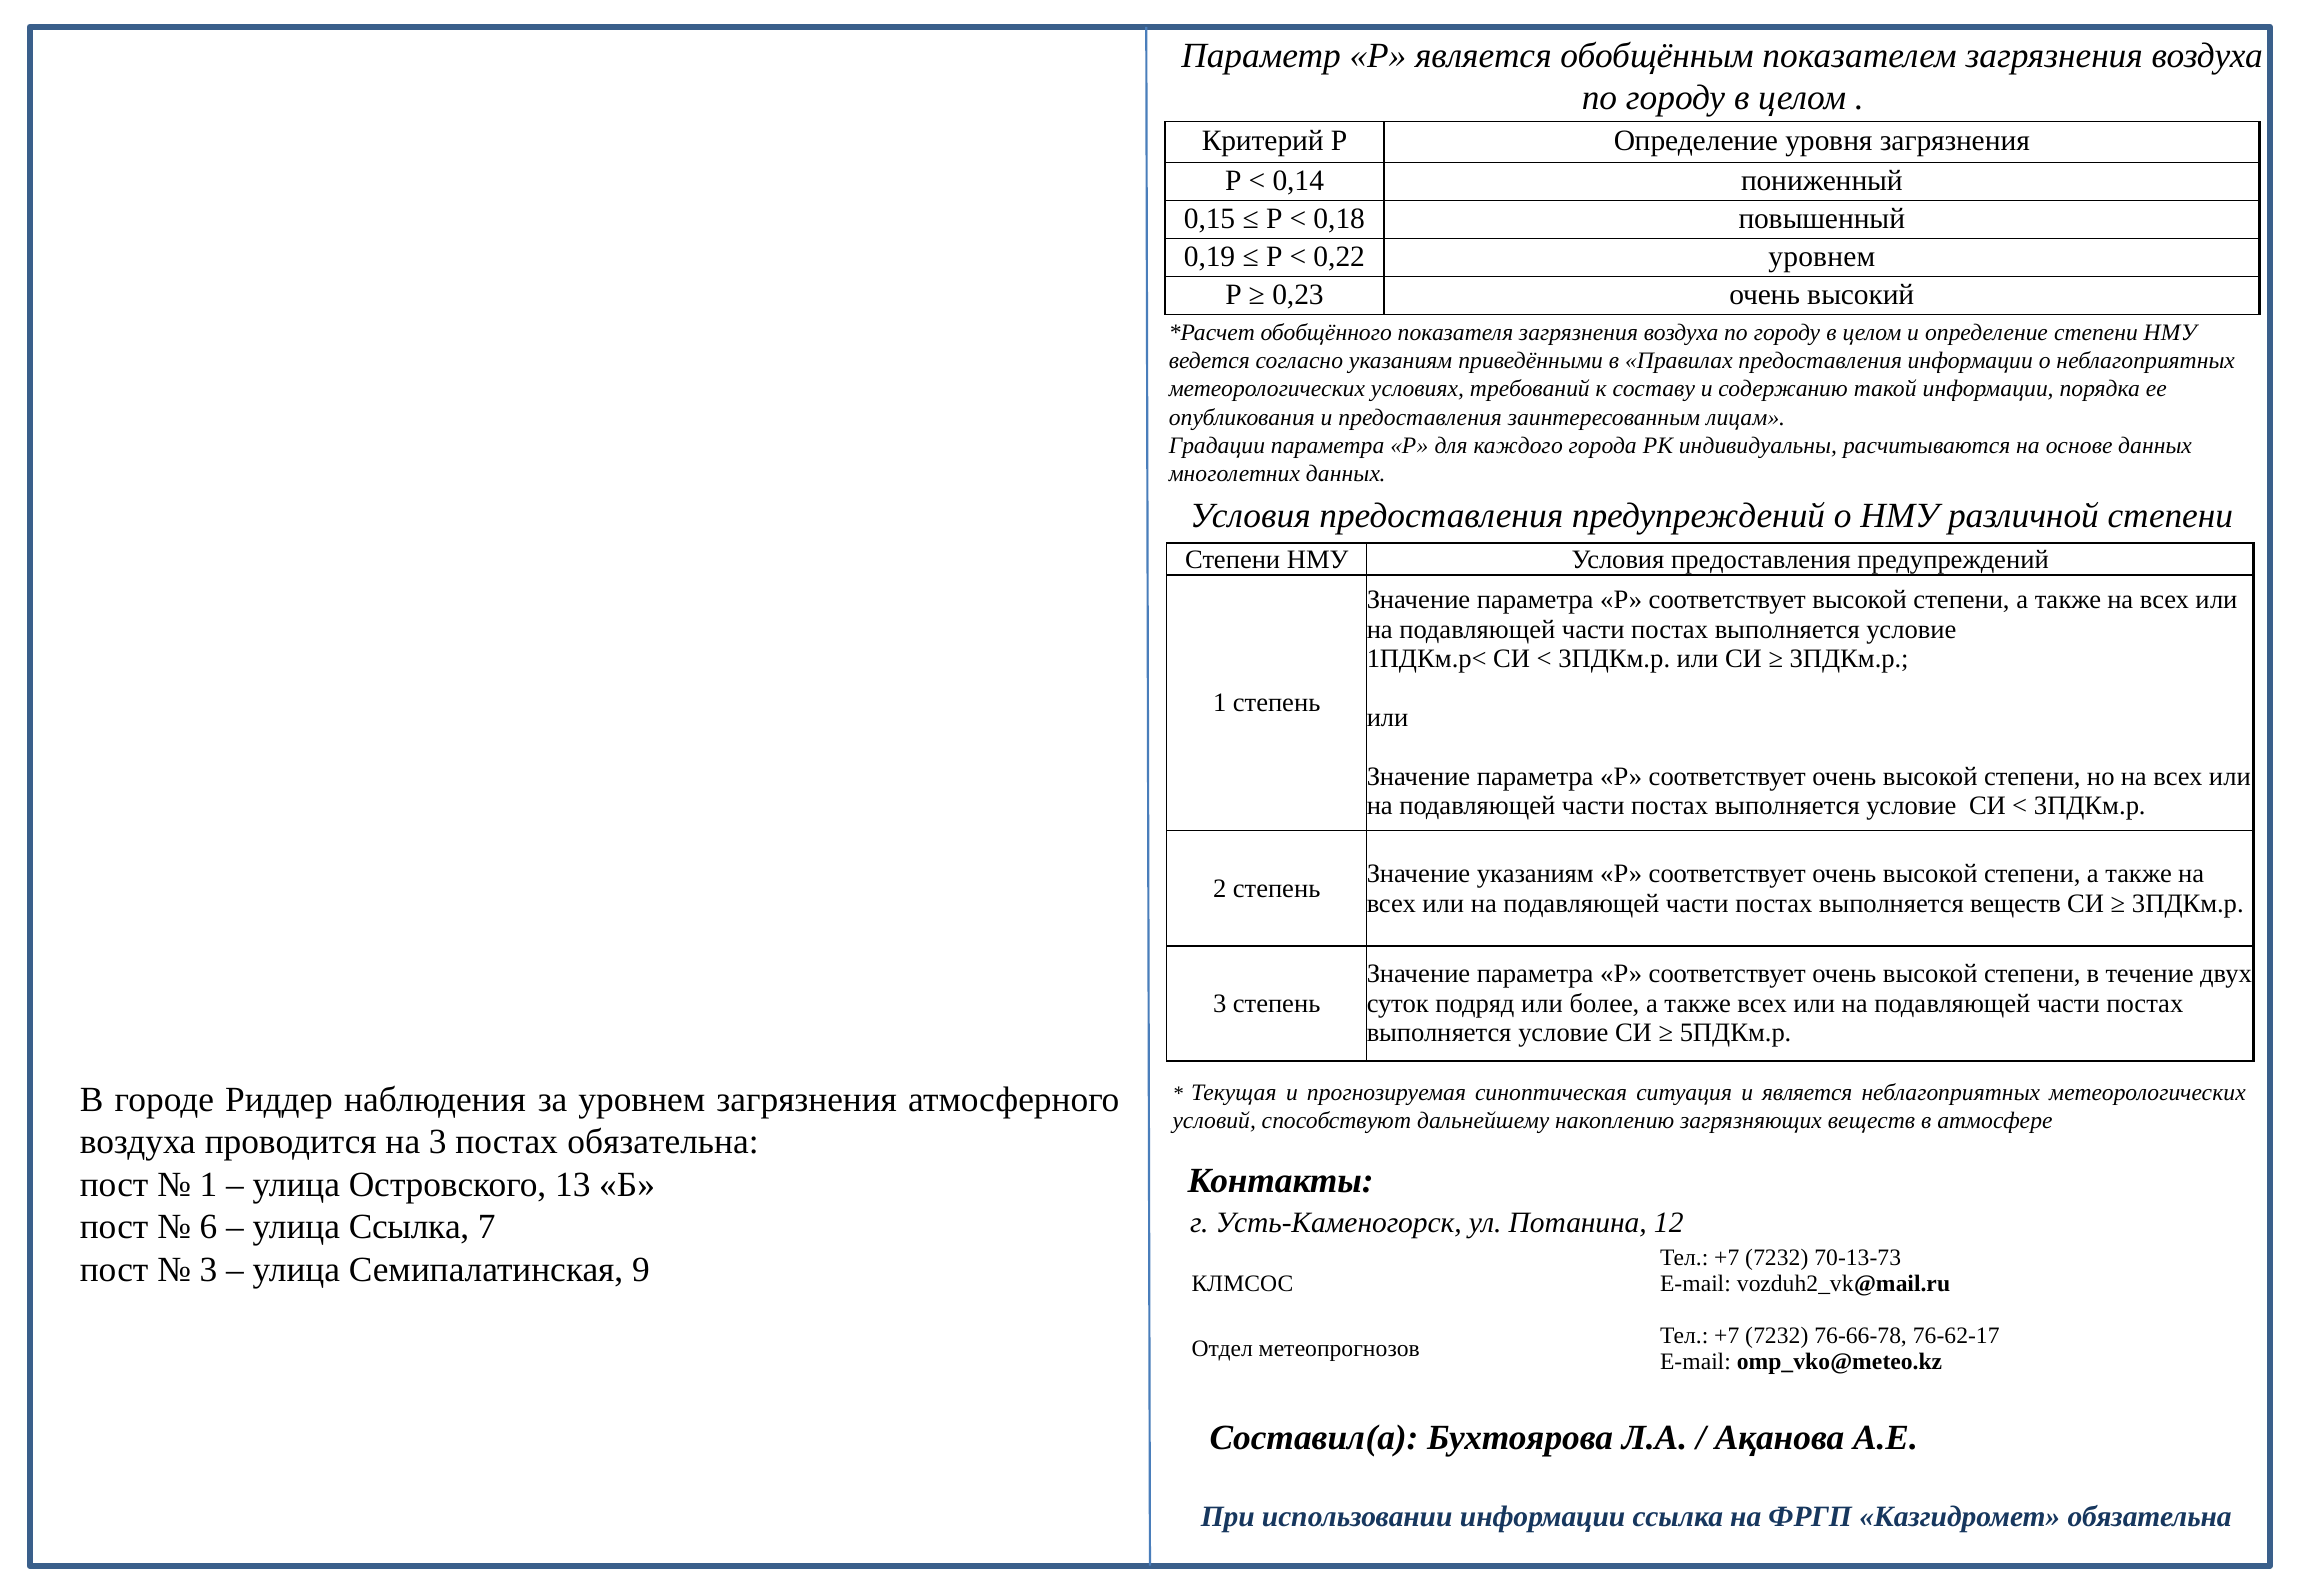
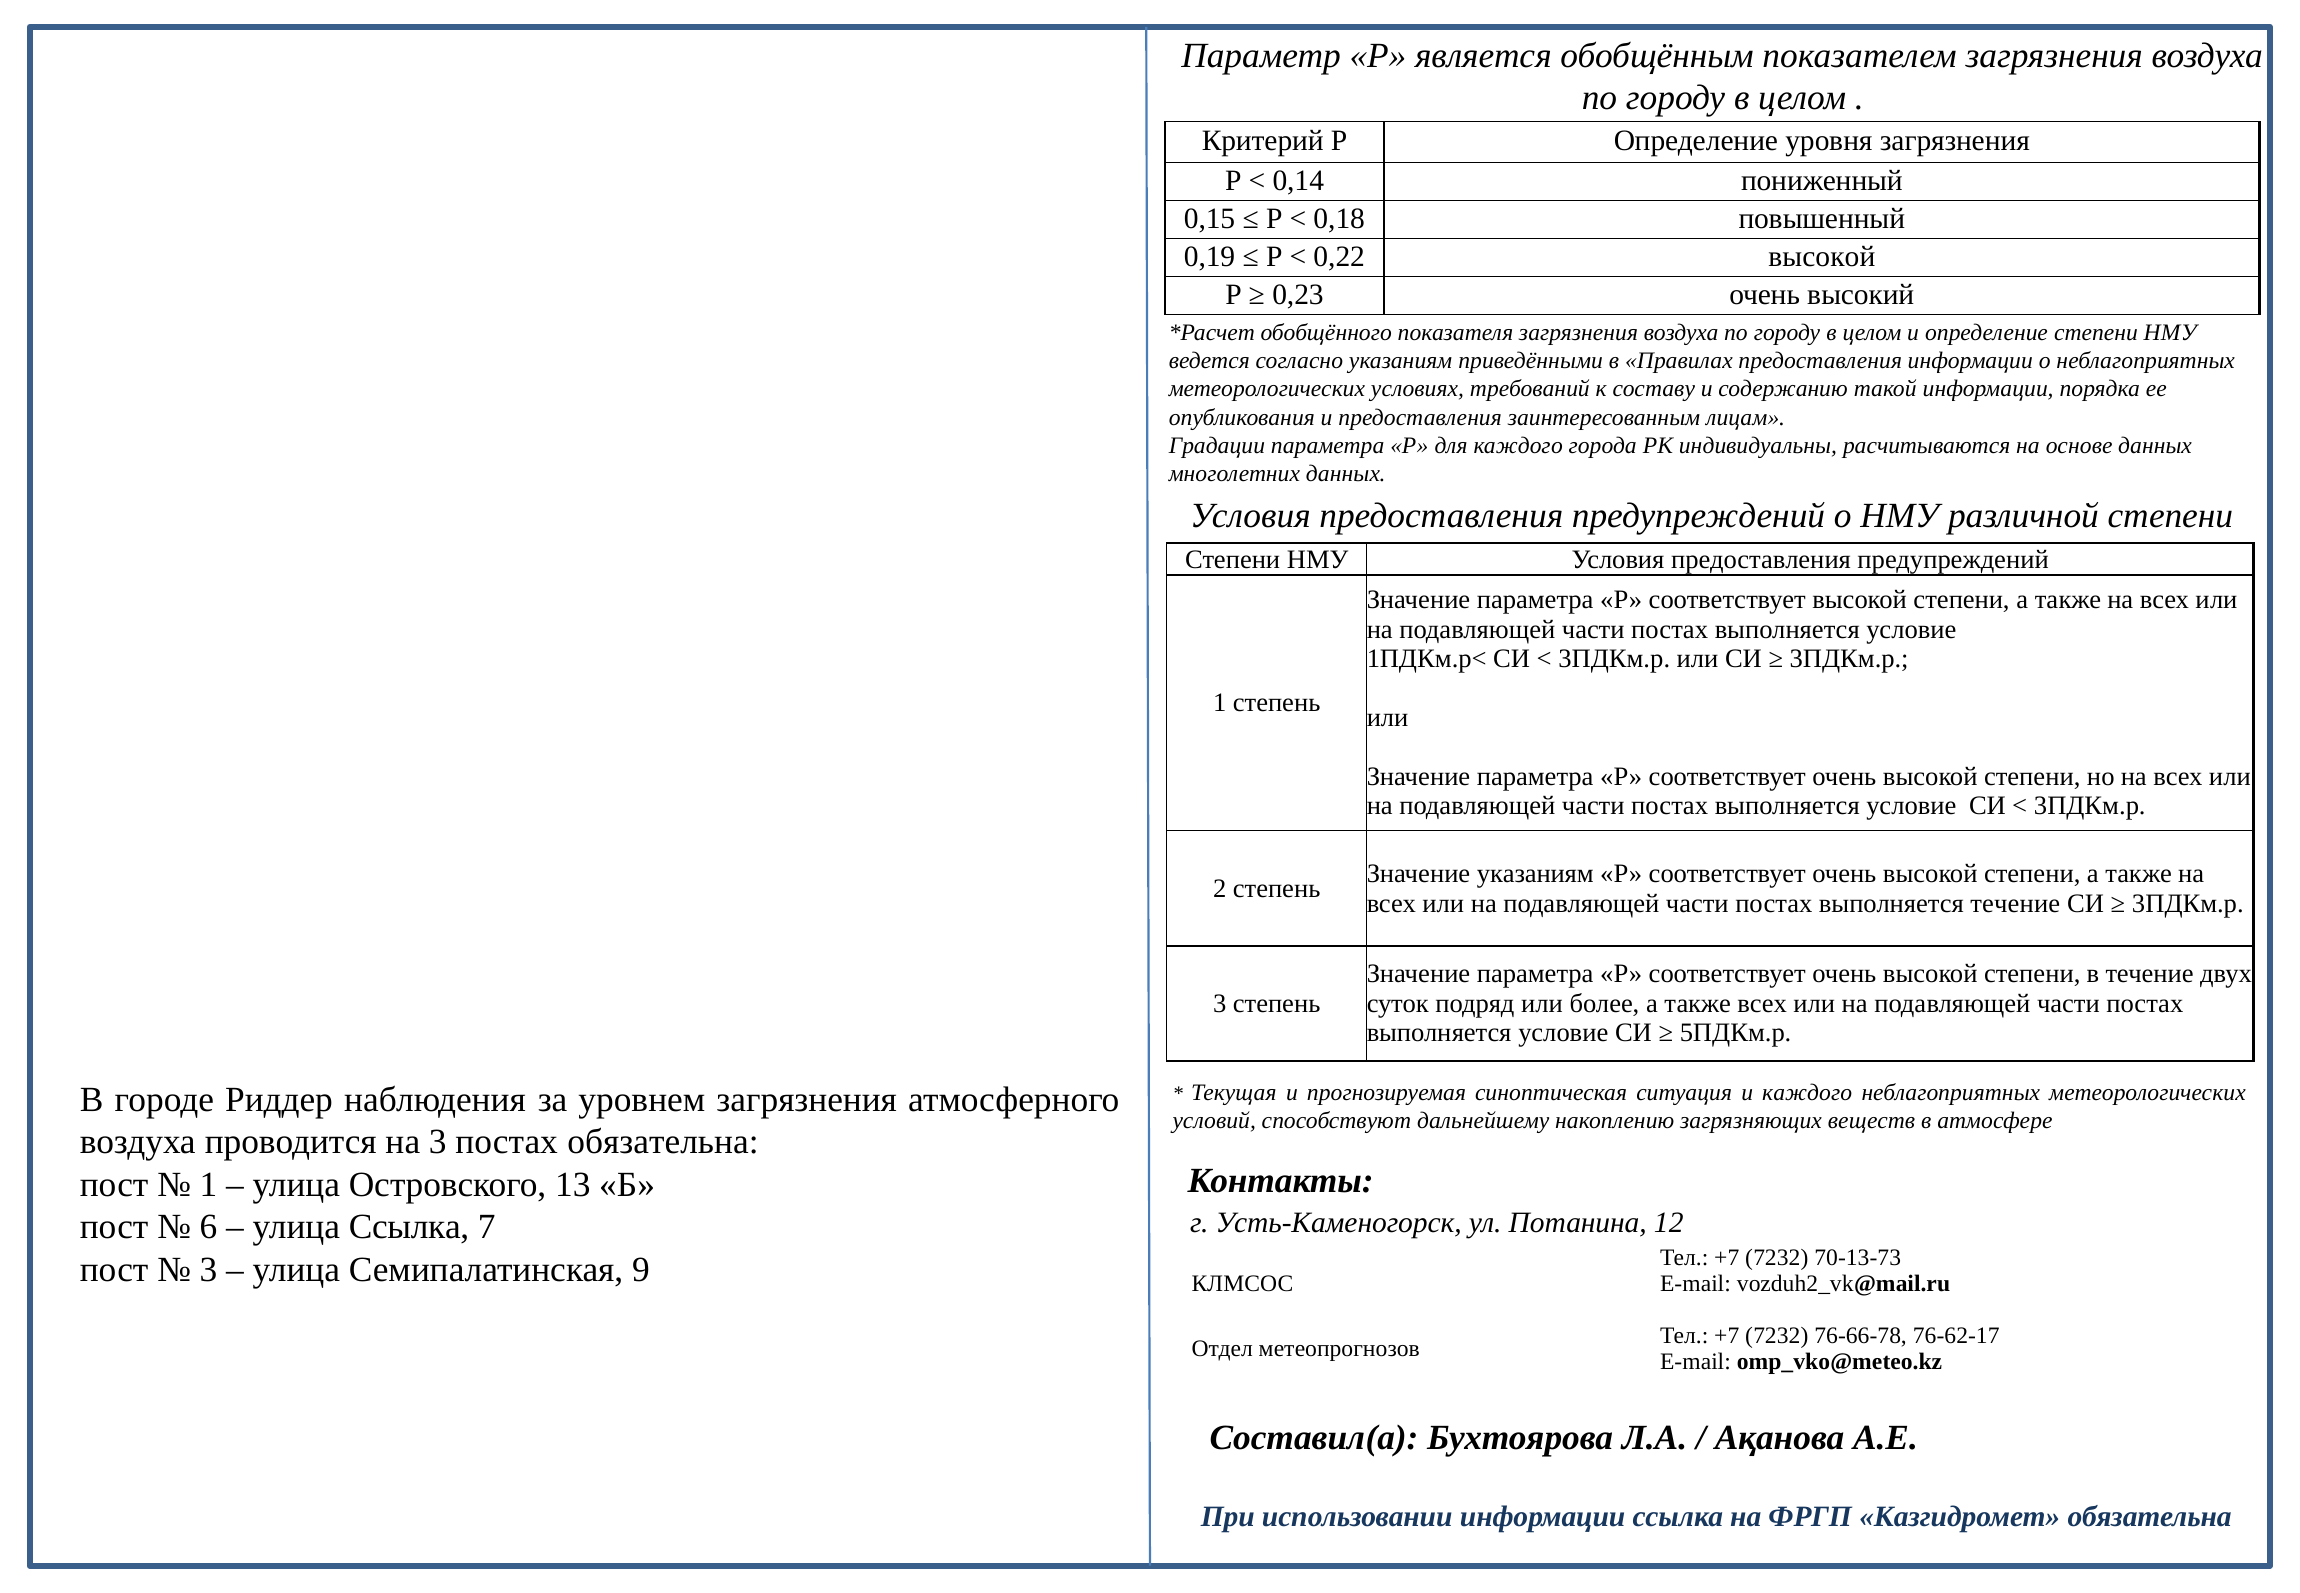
0,22 уровнем: уровнем -> высокой (1822, 257)
выполняется веществ: веществ -> течение (2015, 903)
и является: является -> каждого (1807, 1092)
